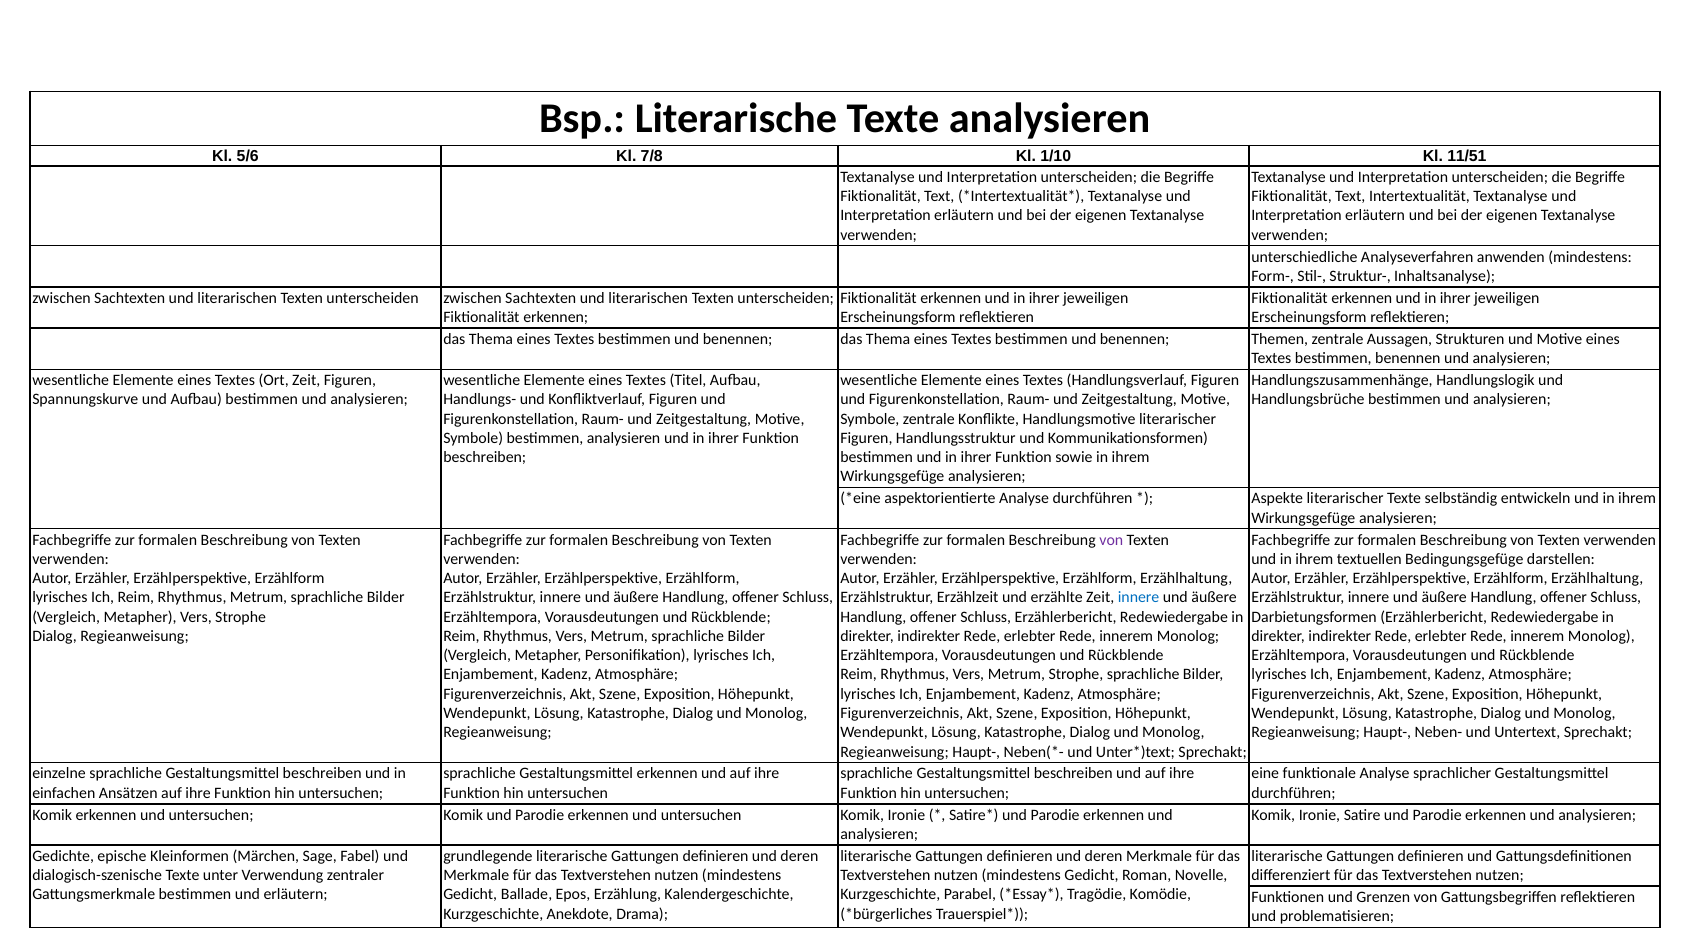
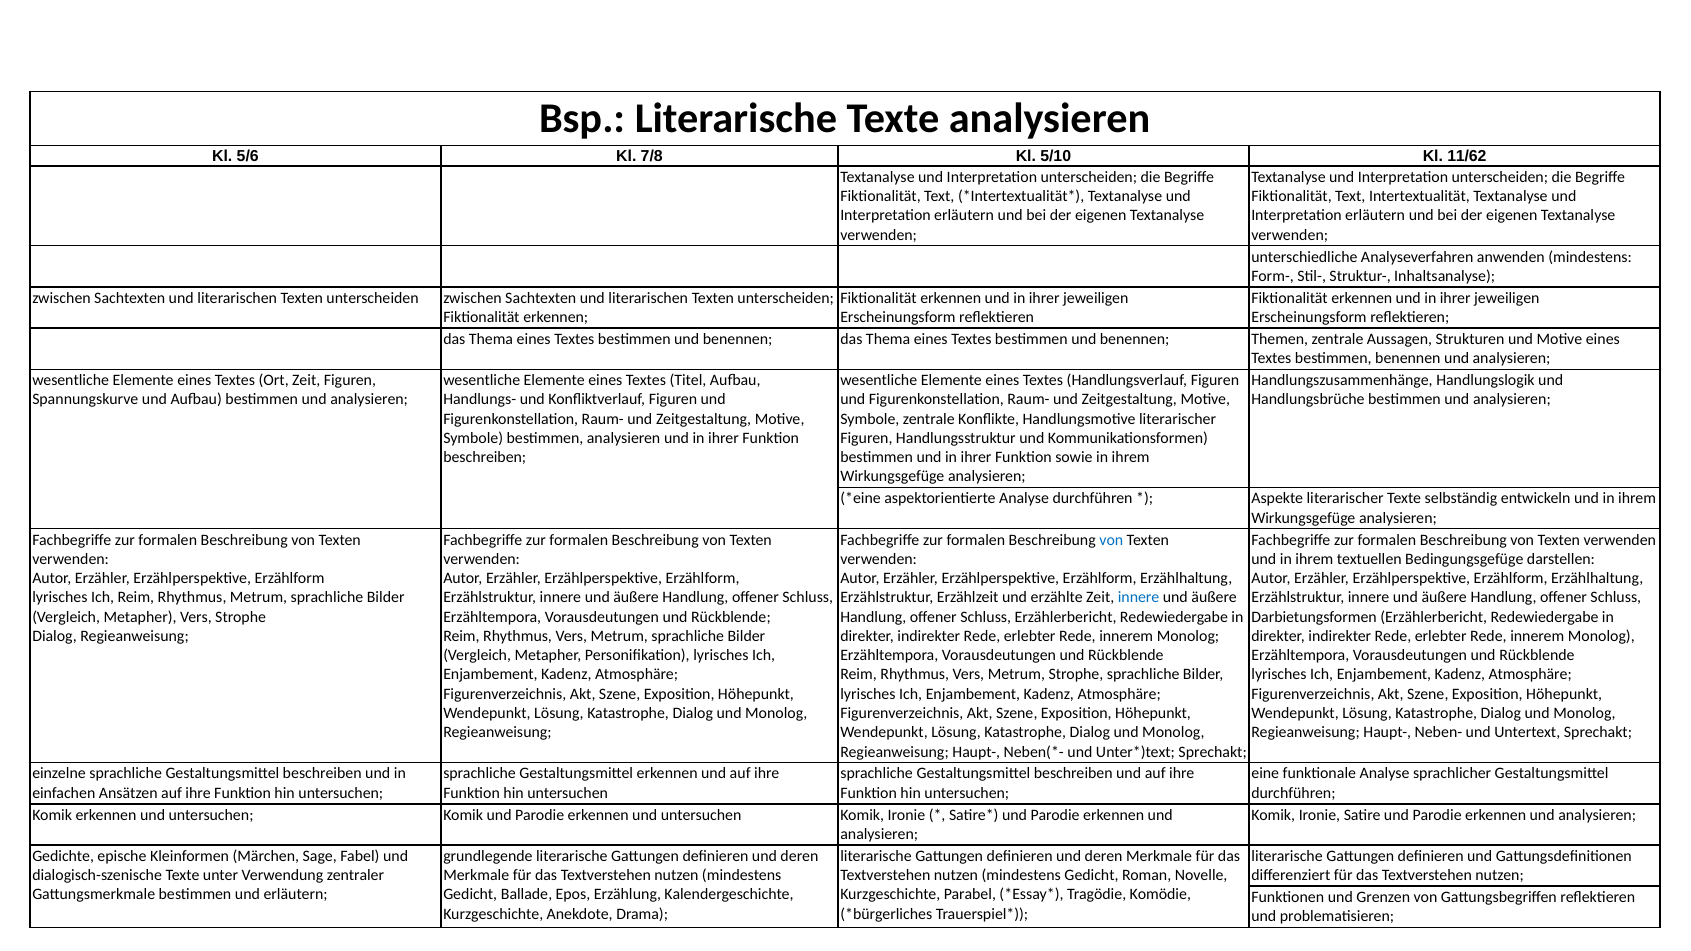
1/10: 1/10 -> 5/10 (1056, 156)
11/51: 11/51 -> 11/62 (1467, 156)
von colour: purple -> blue (1111, 540)
